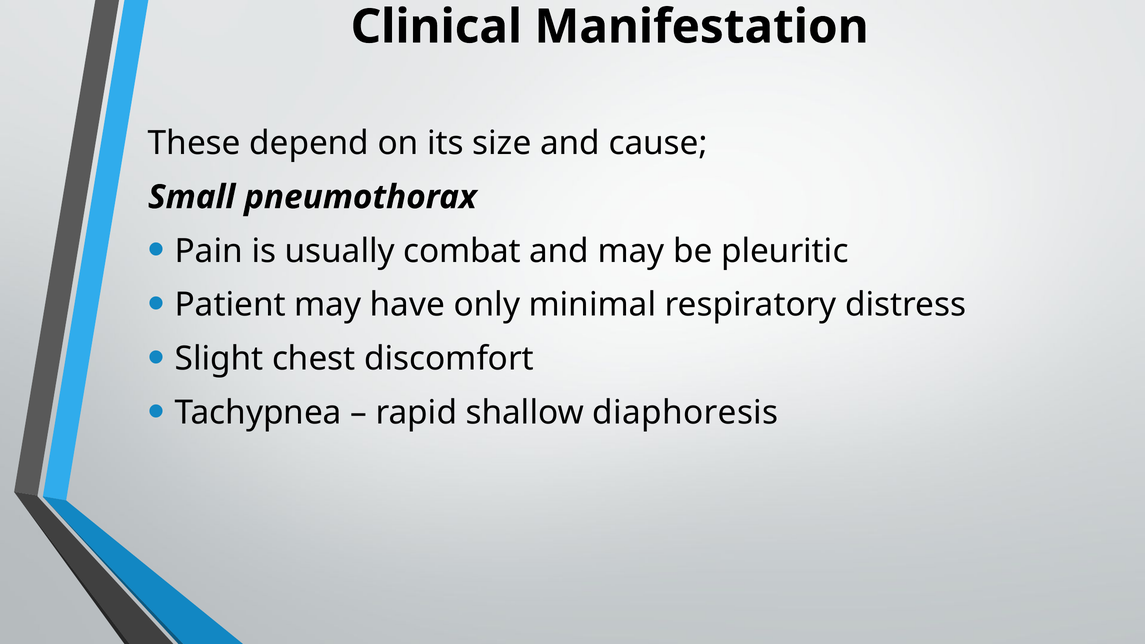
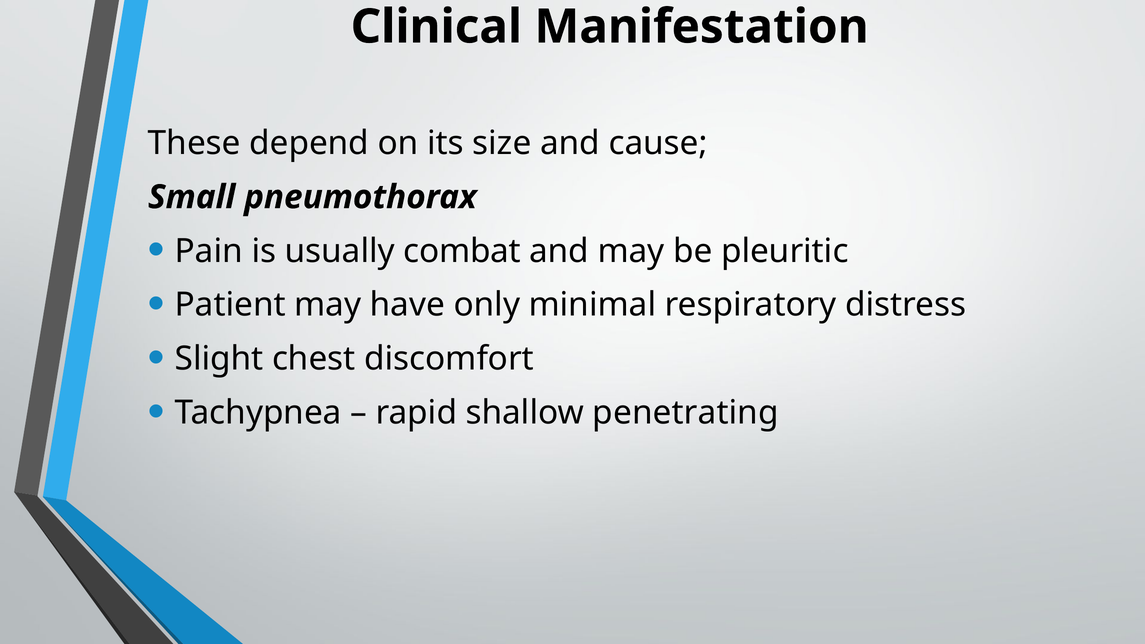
diaphoresis: diaphoresis -> penetrating (686, 413)
